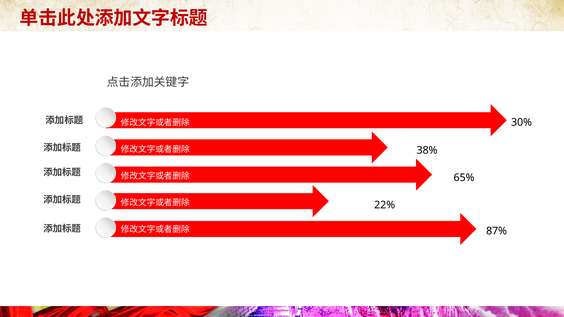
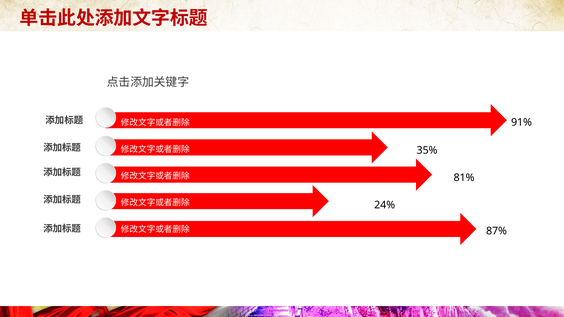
30%: 30% -> 91% (522, 122)
38%: 38% -> 35% (427, 151)
65%: 65% -> 81% (464, 178)
22%: 22% -> 24% (385, 205)
